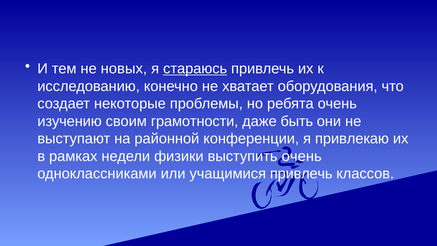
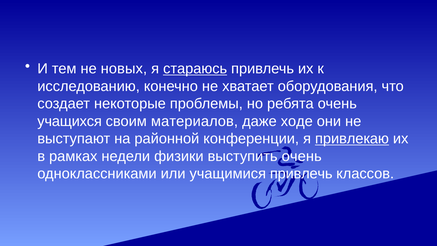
изучению: изучению -> учащихся (70, 121)
грамотности: грамотности -> материалов (194, 121)
быть: быть -> ходе (297, 121)
привлекаю underline: none -> present (352, 139)
